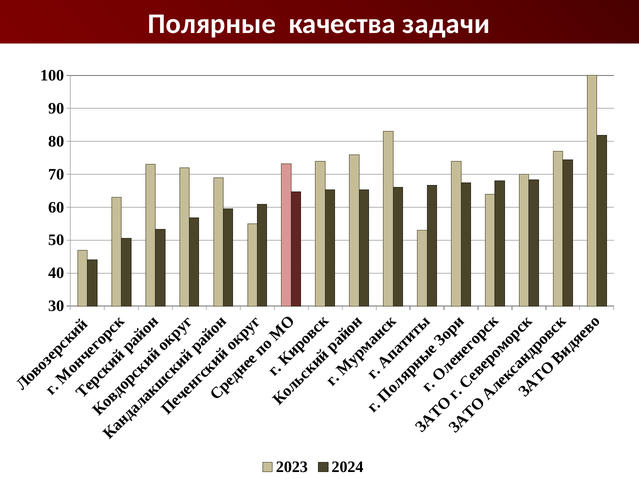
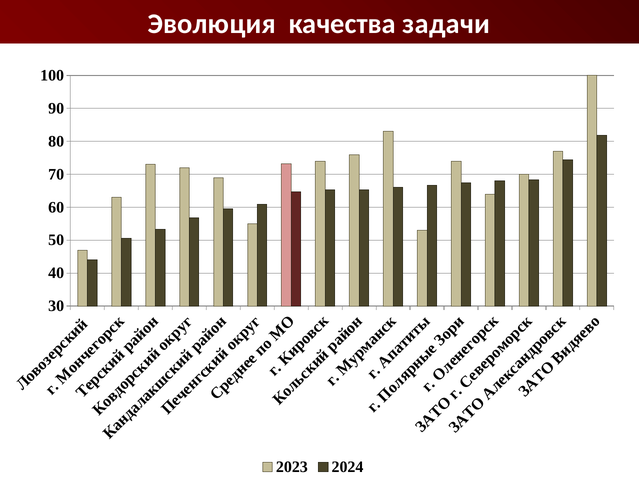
Полярные: Полярные -> Эволюция (212, 24)
